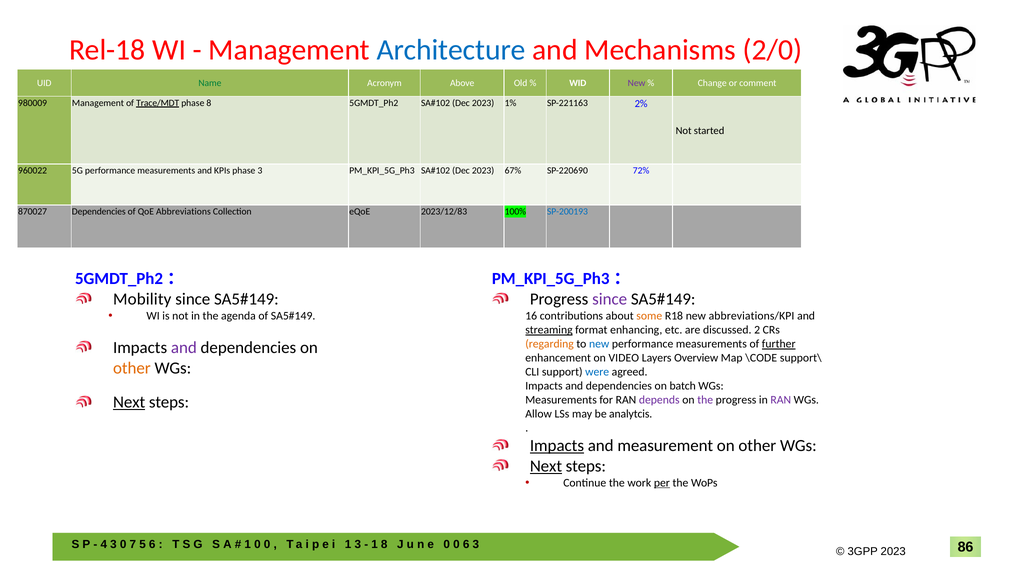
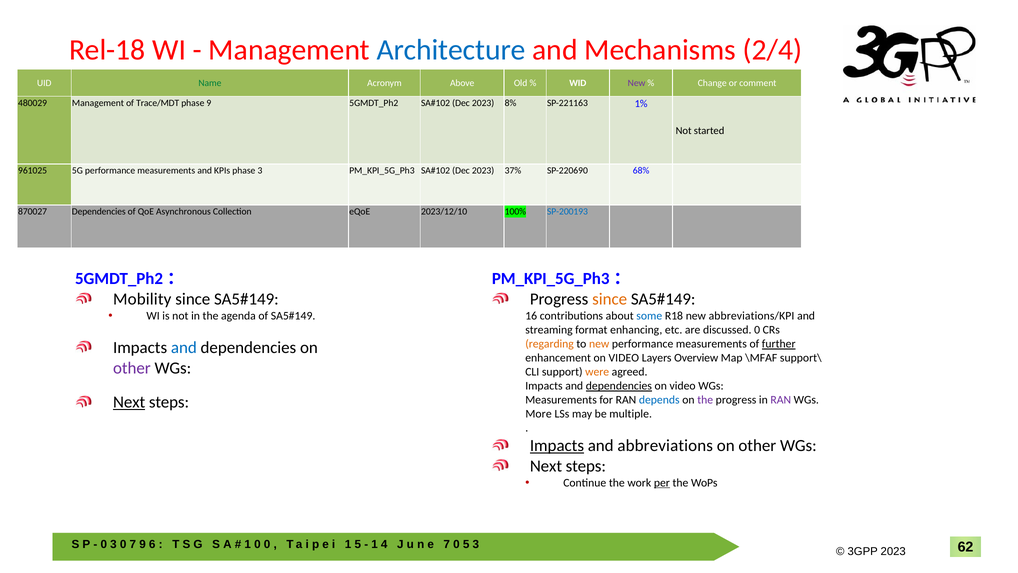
2/0: 2/0 -> 2/4 (772, 50)
980009: 980009 -> 480029 (33, 103)
Trace/MDT underline: present -> none (158, 103)
phase 8: 8 -> 9 (209, 103)
1%: 1% -> 8% (511, 103)
2%: 2% -> 1% (641, 104)
960022: 960022 -> 961025 (33, 171)
67%: 67% -> 37% (513, 171)
72%: 72% -> 68% (641, 171)
Abbreviations: Abbreviations -> Asynchronous (183, 211)
2023/12/83: 2023/12/83 -> 2023/12/10 (444, 211)
since colour: purple -> orange (610, 299)
some colour: orange -> blue (649, 316)
streaming underline: present -> none (549, 330)
discussed 2: 2 -> 0 (757, 330)
new colour: blue -> orange (599, 344)
and colour: purple -> blue (184, 347)
\CODE: \CODE -> \MFAF (761, 358)
other colour: orange -> purple (132, 368)
were colour: blue -> orange (597, 372)
dependencies underline: none -> present (619, 386)
batch: batch -> video (683, 386)
depends colour: purple -> blue (659, 400)
Allow: Allow -> More (539, 414)
analytcis: analytcis -> multiple (631, 414)
measurement: measurement -> abbreviations (665, 445)
Next underline: present -> none (546, 466)
4: 4 -> 0 (104, 544)
5: 5 -> 9 (143, 544)
3: 3 -> 5 (358, 544)
8: 8 -> 4 (384, 544)
0: 0 -> 7 (447, 544)
6: 6 -> 5 (466, 544)
86: 86 -> 62 (966, 547)
